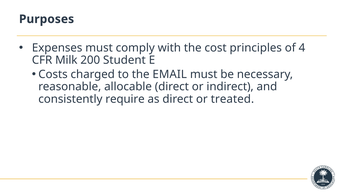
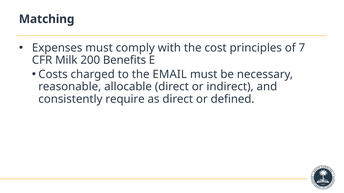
Purposes: Purposes -> Matching (47, 19)
4: 4 -> 7 (302, 48)
Student: Student -> Benefits (124, 60)
treated: treated -> defined (233, 99)
